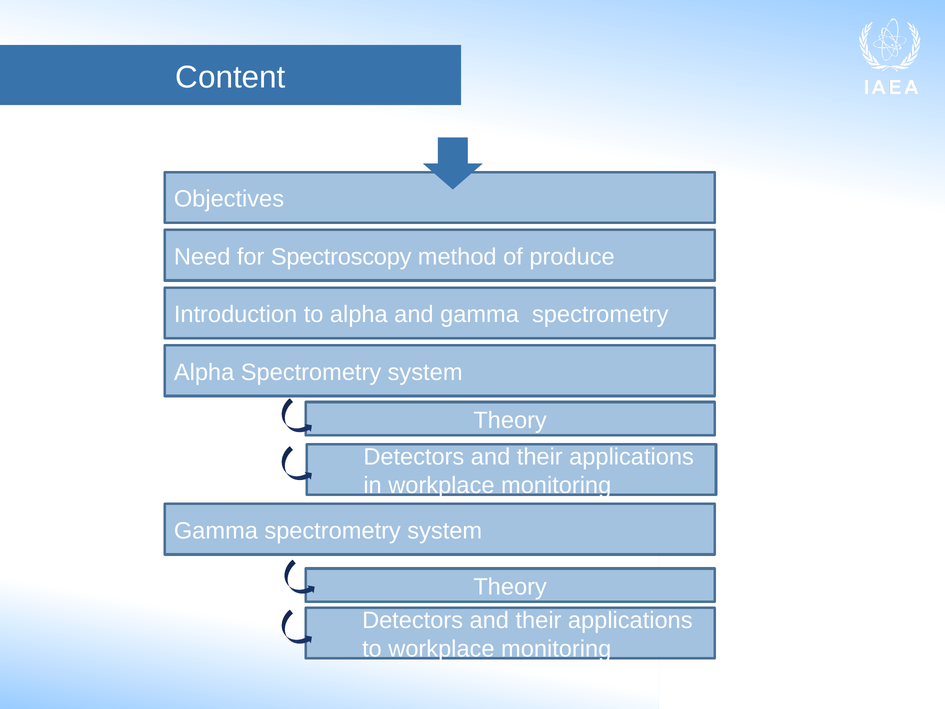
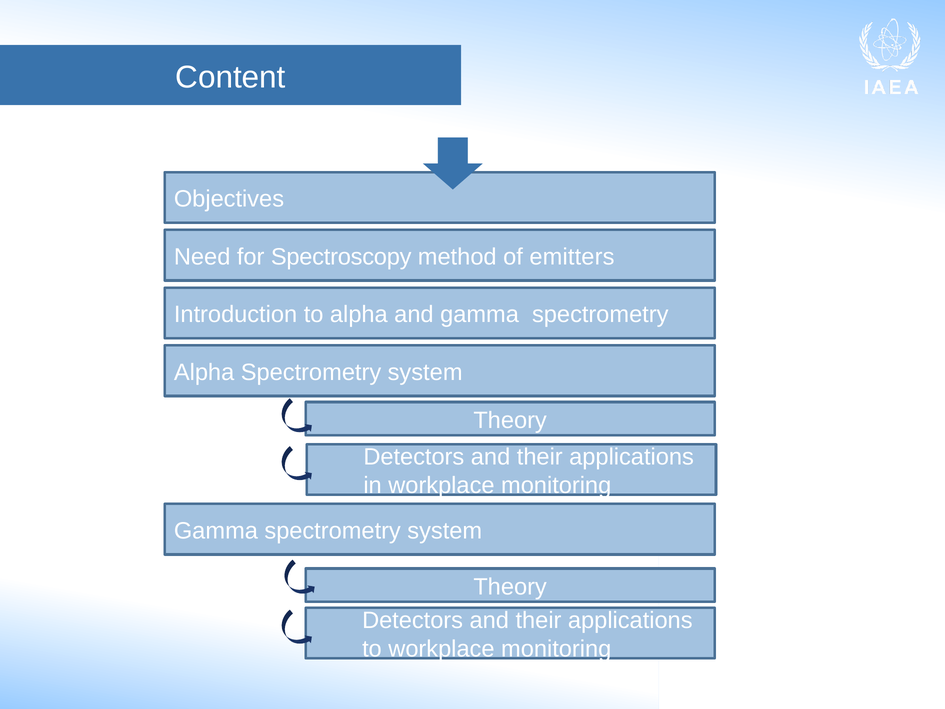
produce: produce -> emitters (572, 257)
